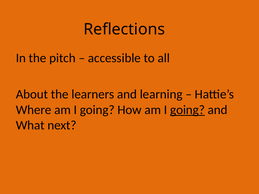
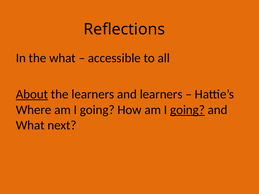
the pitch: pitch -> what (62, 58)
About underline: none -> present (32, 94)
and learning: learning -> learners (161, 94)
